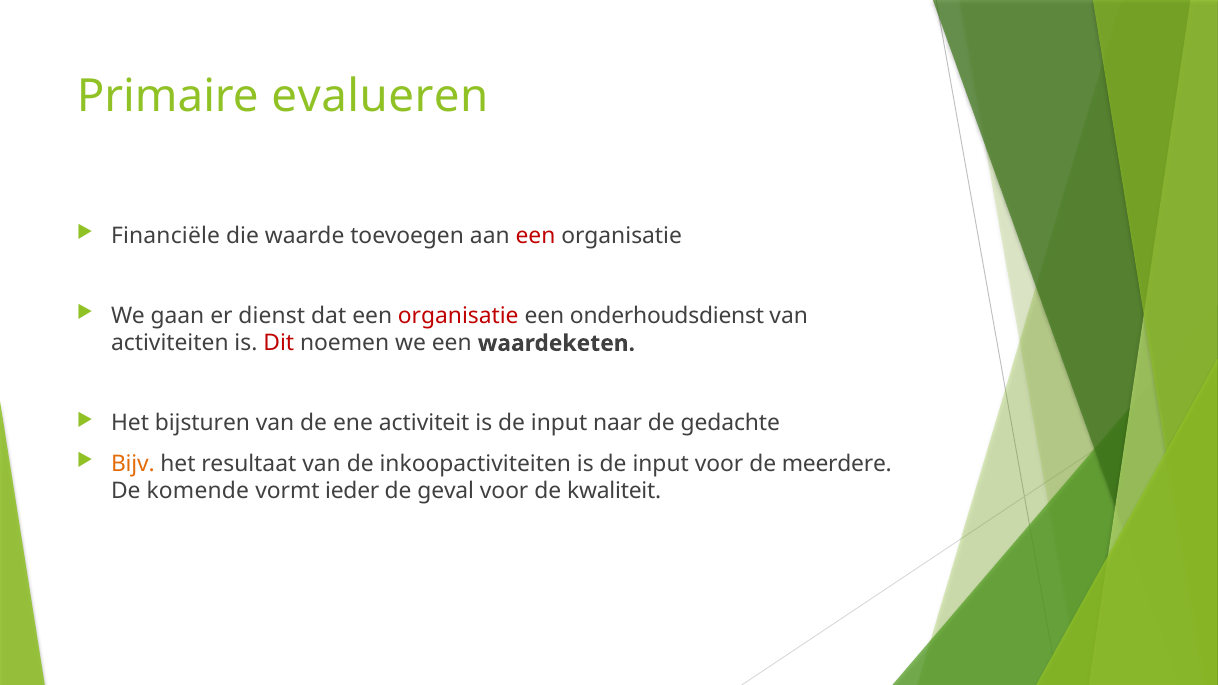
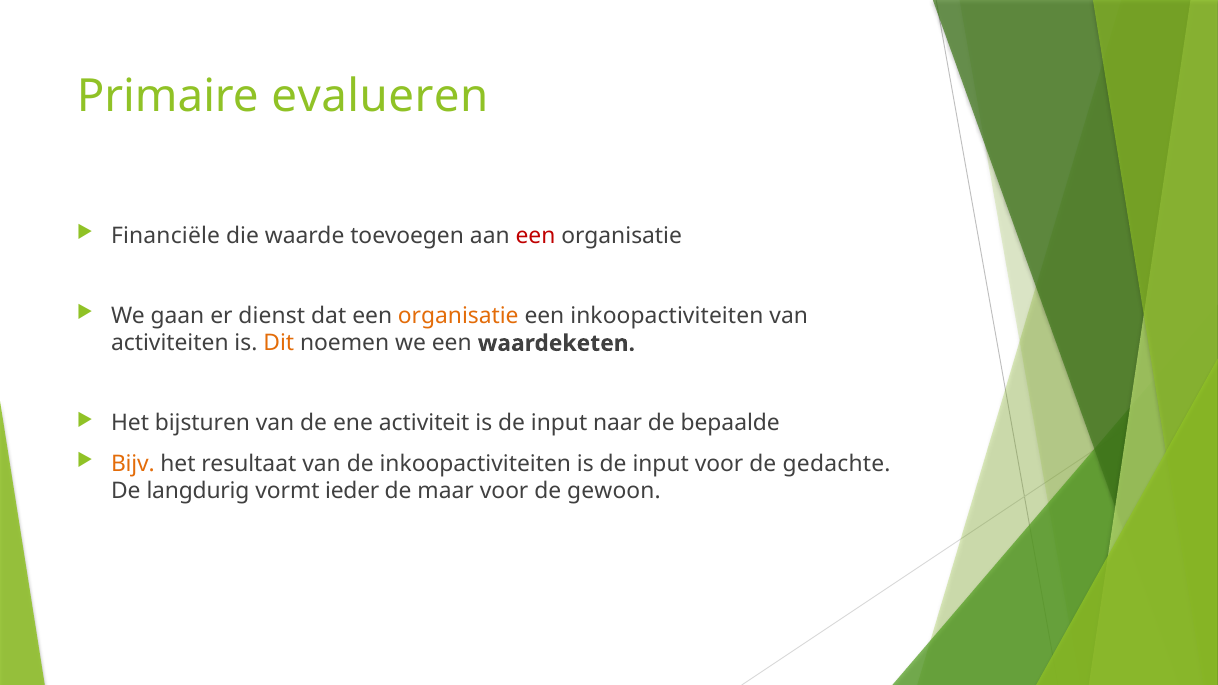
organisatie colour: red -> orange (458, 316)
een onderhoudsdienst: onderhoudsdienst -> inkoopactiviteiten (667, 316)
Dit colour: red -> orange (279, 343)
gedachte: gedachte -> bepaalde (730, 424)
meerdere: meerdere -> gedachte (837, 464)
komende: komende -> langdurig (198, 491)
geval: geval -> maar (446, 491)
kwaliteit: kwaliteit -> gewoon (614, 491)
